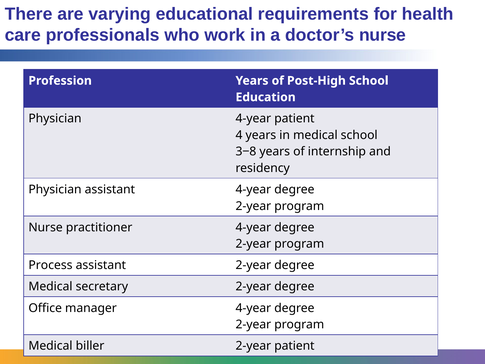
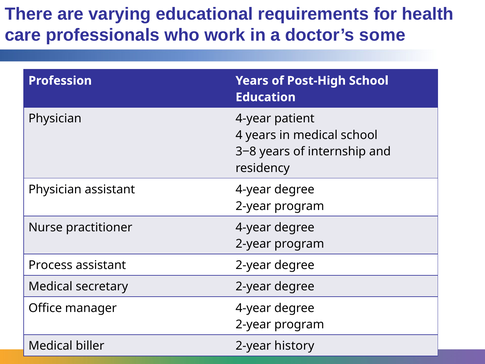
doctor’s nurse: nurse -> some (382, 35)
2-year patient: patient -> history (294, 346)
